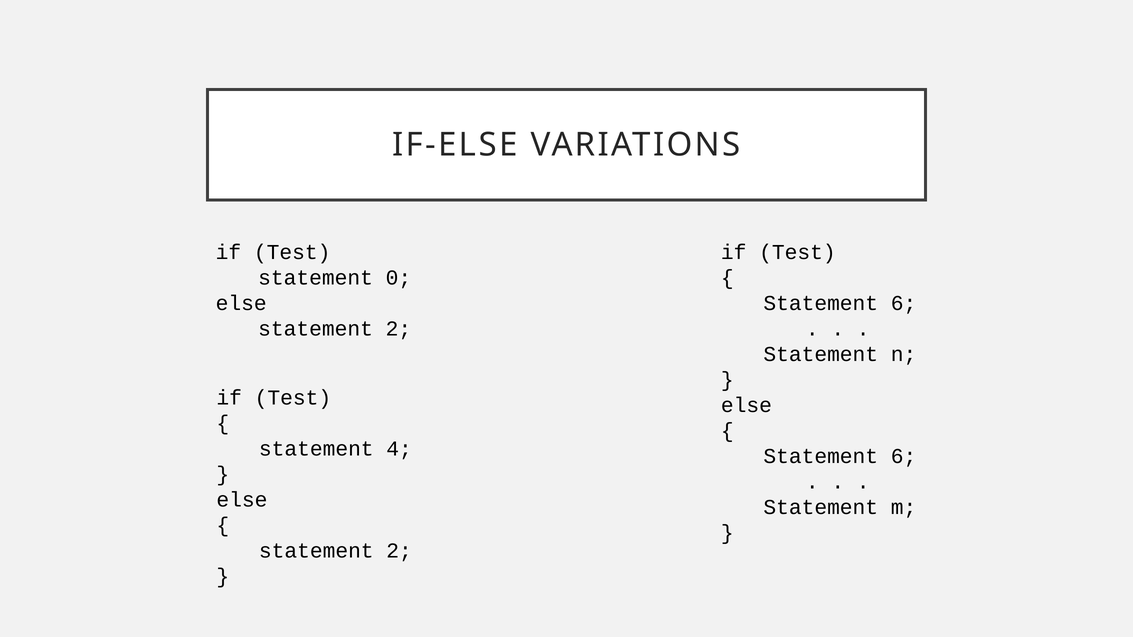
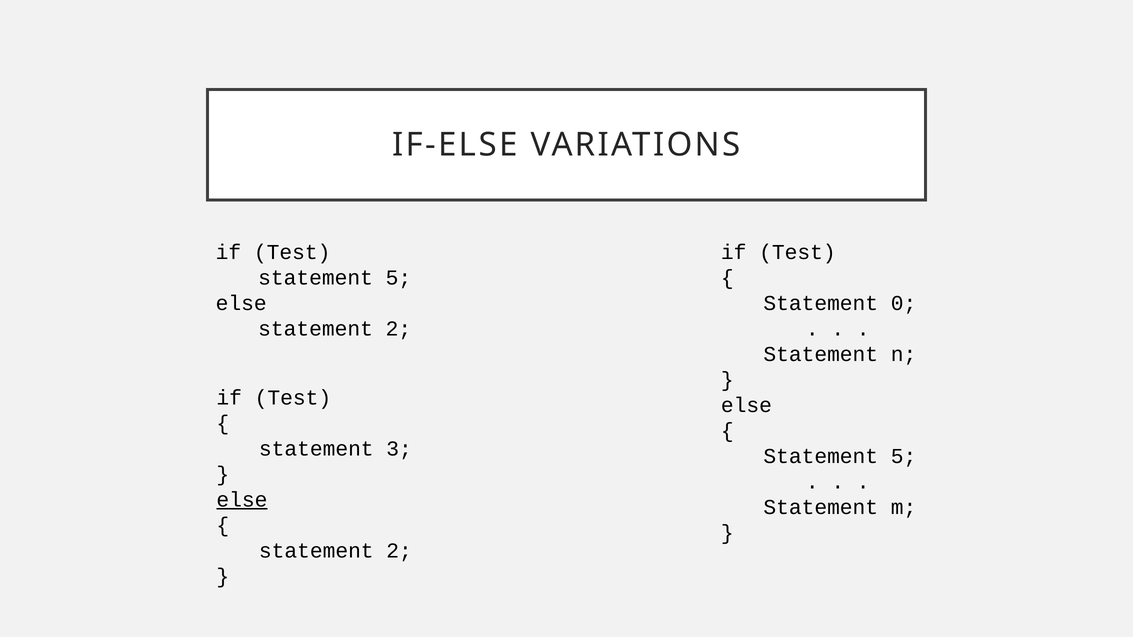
0: 0 -> 5 (398, 278)
6: 6 -> 0 (904, 303)
4: 4 -> 3 (399, 449)
6: 6 -> 5 (904, 456)
else underline: none -> present (242, 500)
